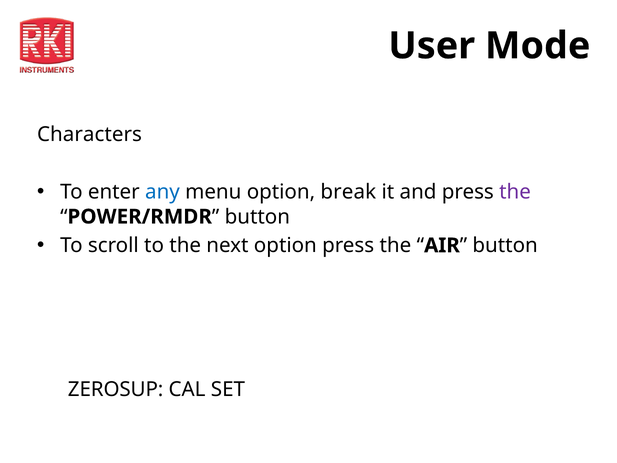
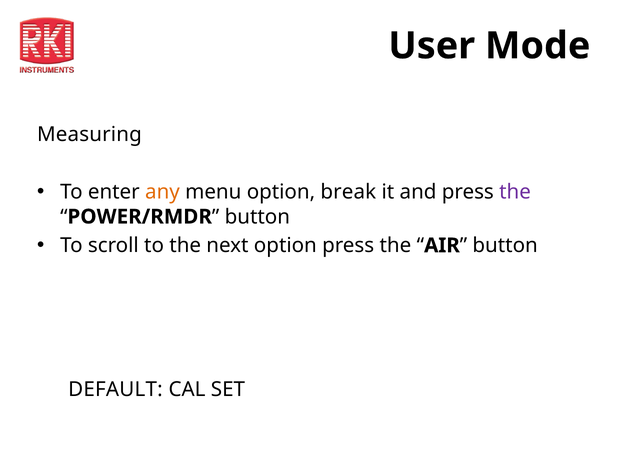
Characters: Characters -> Measuring (89, 134)
any colour: blue -> orange (162, 192)
ZEROSUP: ZEROSUP -> DEFAULT (115, 389)
